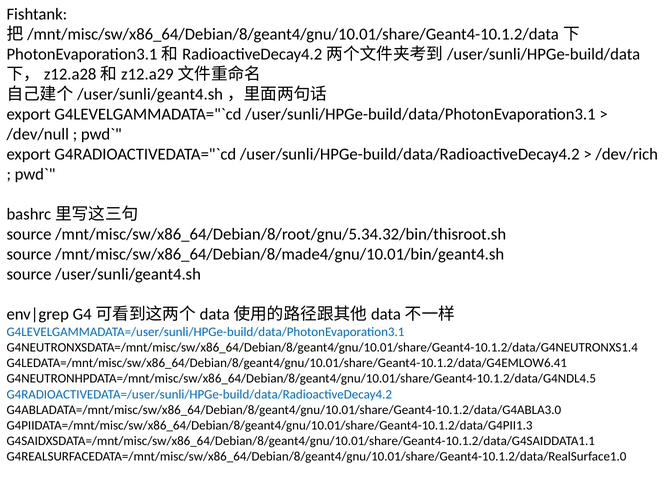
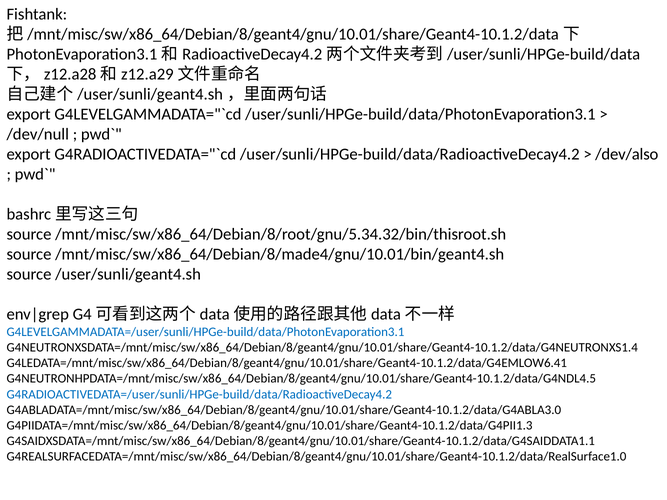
/dev/rich: /dev/rich -> /dev/also (627, 155)
